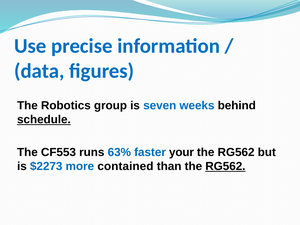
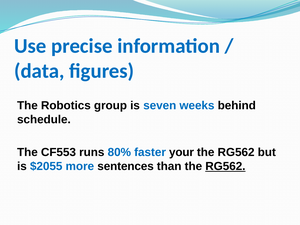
schedule underline: present -> none (44, 120)
63%: 63% -> 80% (119, 152)
$2273: $2273 -> $2055 (46, 166)
contained: contained -> sentences (126, 166)
